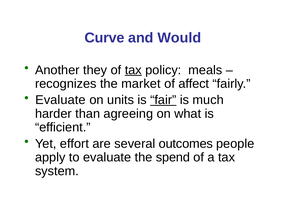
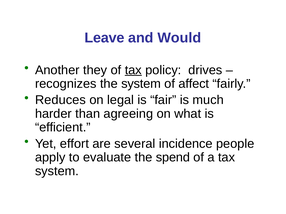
Curve: Curve -> Leave (105, 38)
meals: meals -> drives (205, 70)
the market: market -> system (141, 84)
Evaluate: Evaluate -> Reduces (60, 100)
units: units -> legal (121, 100)
fair underline: present -> none (163, 100)
outcomes: outcomes -> incidence (186, 144)
